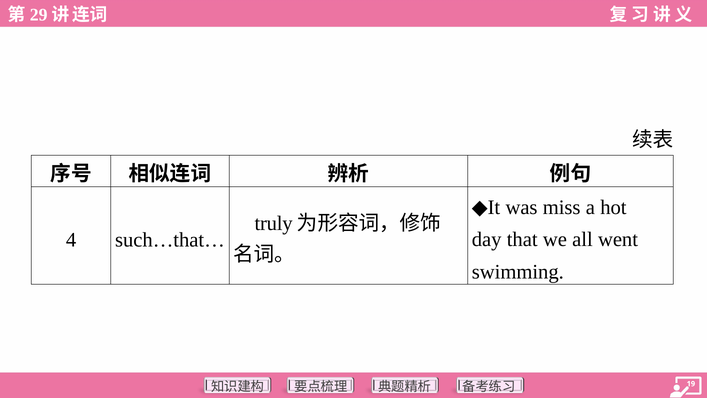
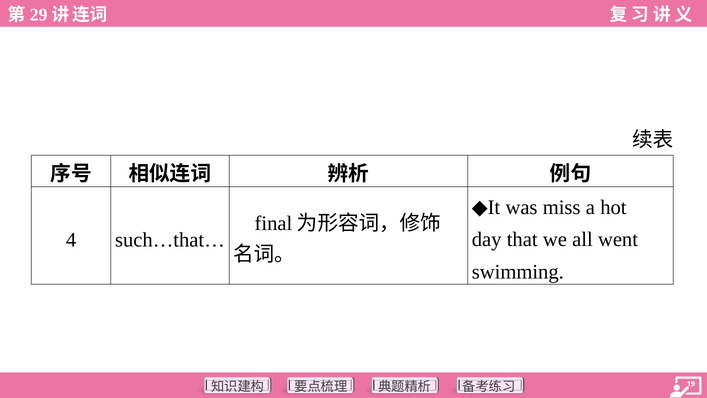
truly: truly -> final (273, 223)
